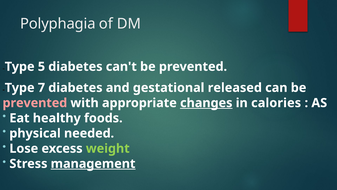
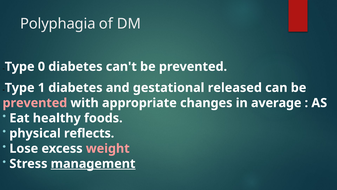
5: 5 -> 0 (41, 66)
7: 7 -> 1 (41, 88)
changes underline: present -> none (206, 103)
calories: calories -> average (276, 103)
needed: needed -> reflects (89, 133)
weight colour: light green -> pink (108, 148)
